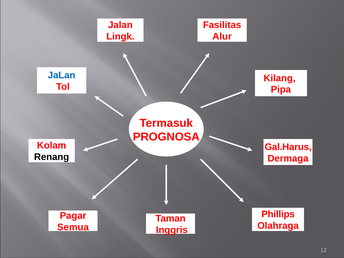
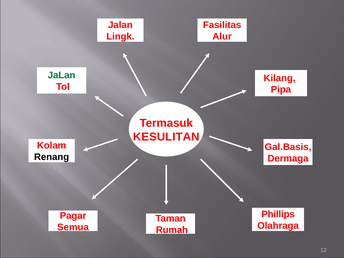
JaLan colour: blue -> green (62, 75)
PROGNOSA: PROGNOSA -> KESULITAN (166, 137)
Gal.Harus: Gal.Harus -> Gal.Basis (288, 147)
Inggris: Inggris -> Rumah (172, 230)
